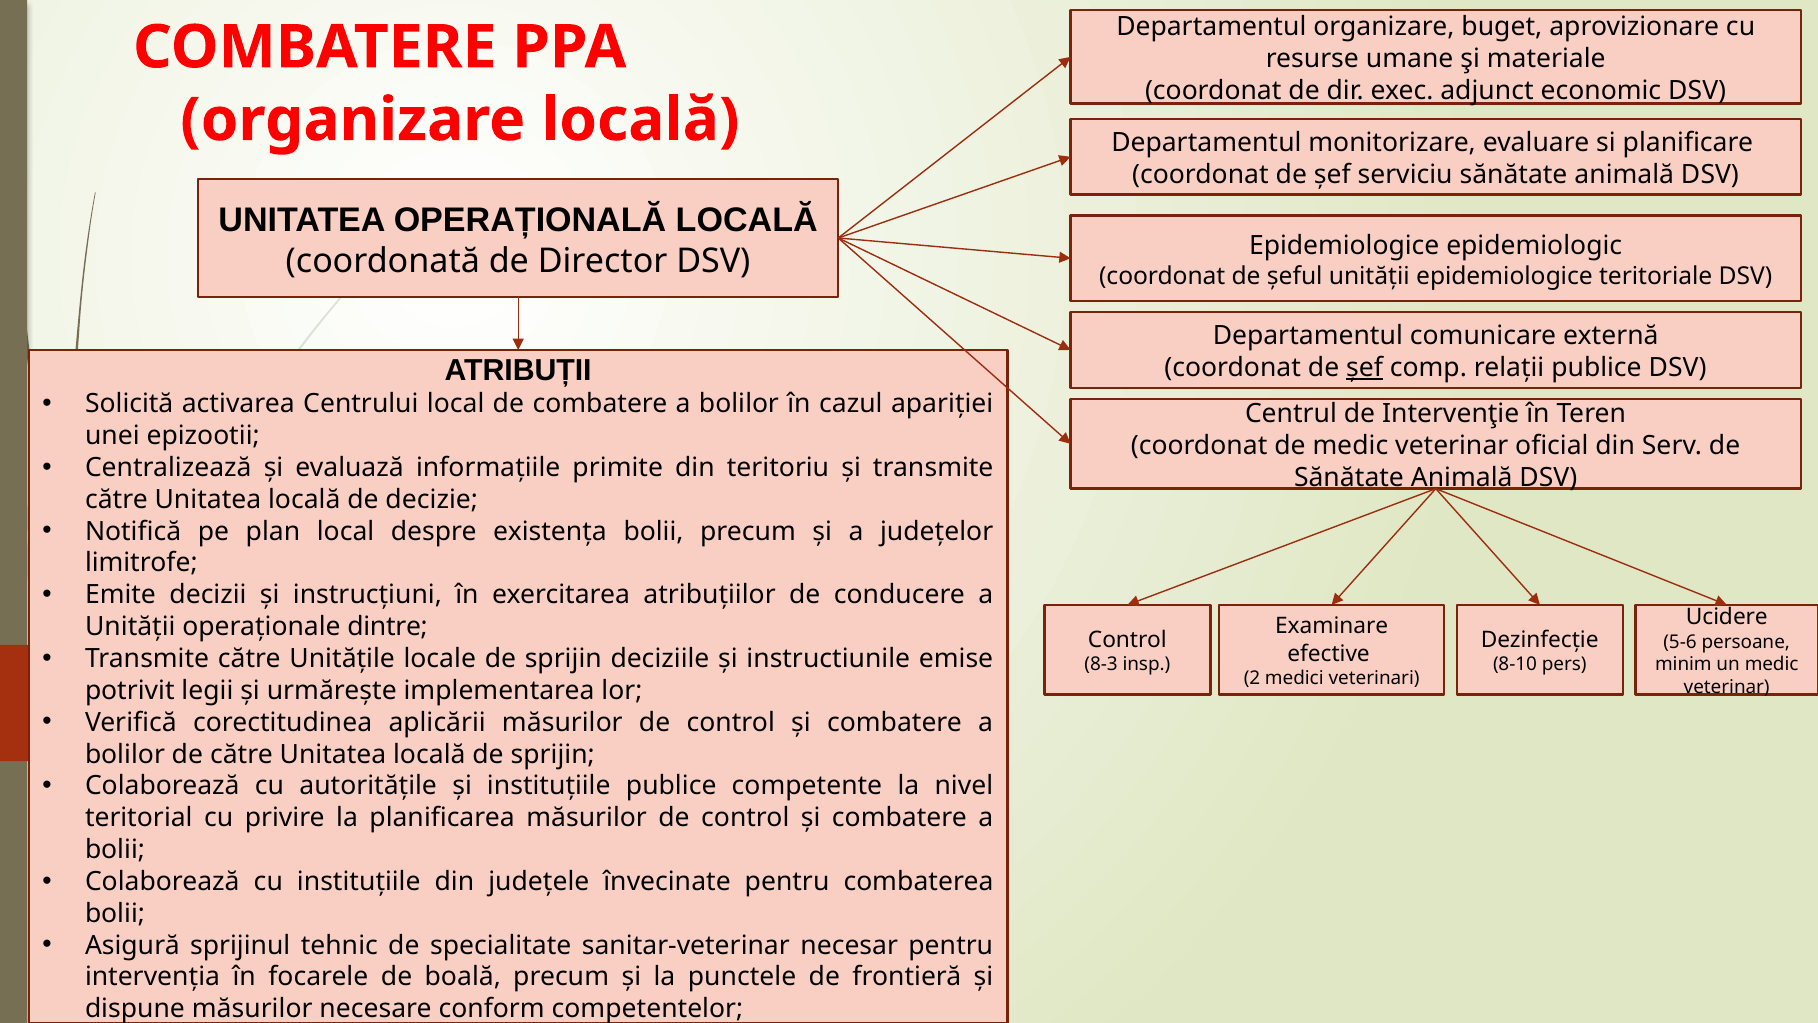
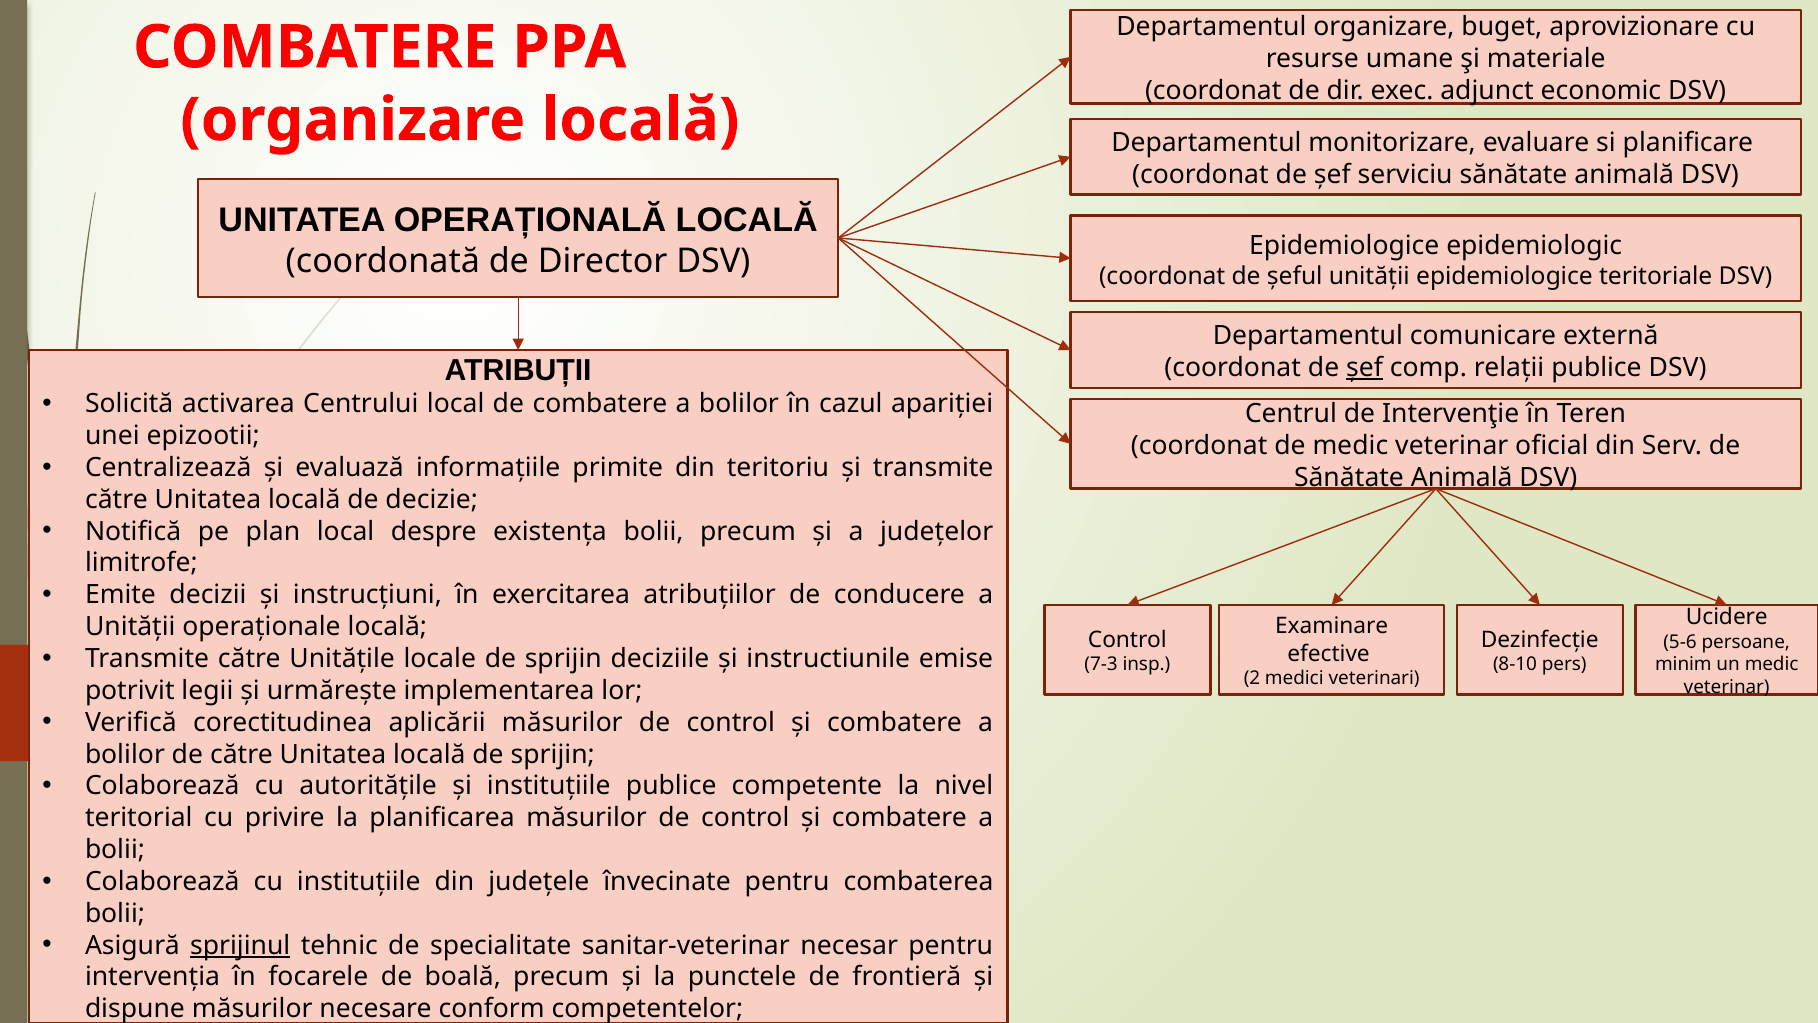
operaționale dintre: dintre -> locală (387, 627)
8-3: 8-3 -> 7-3 (1101, 664)
sprijinul underline: none -> present (240, 945)
